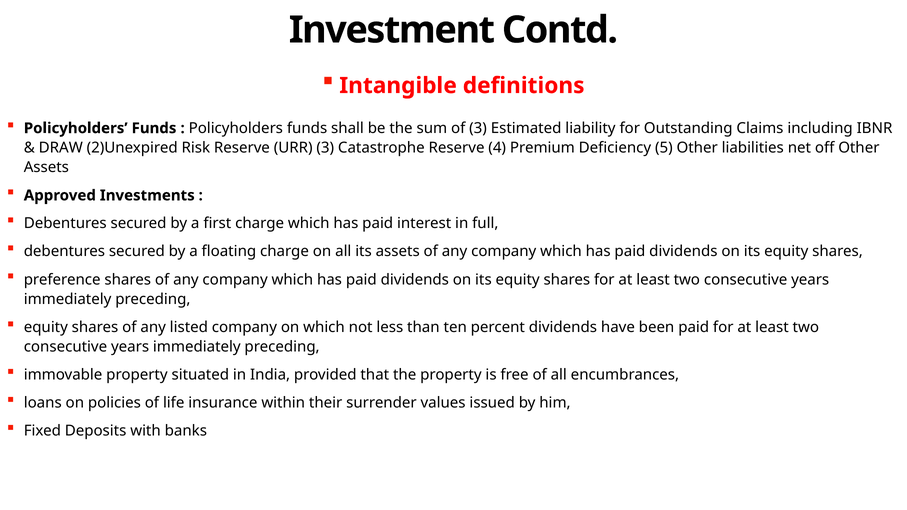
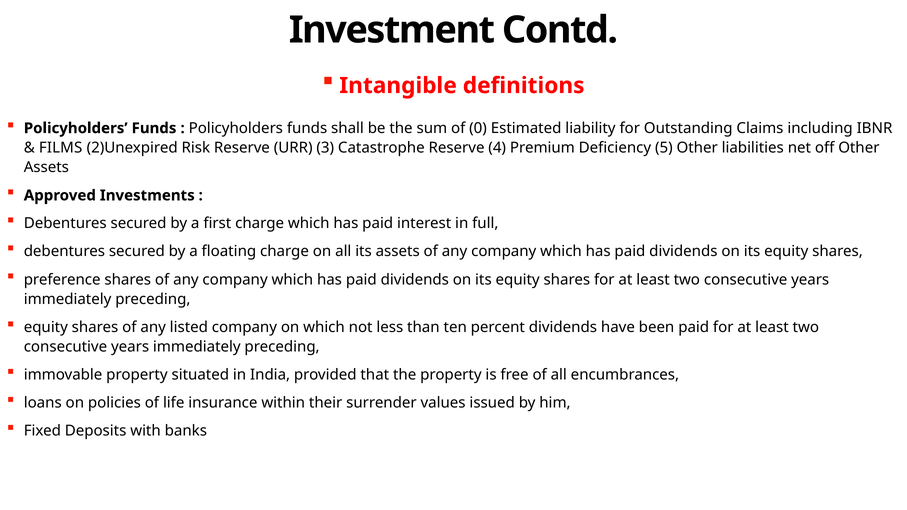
of 3: 3 -> 0 (478, 128)
DRAW: DRAW -> FILMS (61, 148)
